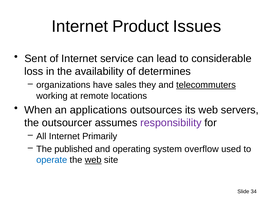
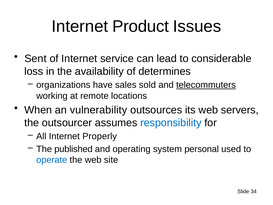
they: they -> sold (147, 85)
applications: applications -> vulnerability (98, 110)
responsibility colour: purple -> blue (171, 123)
Primarily: Primarily -> Properly (100, 136)
overflow: overflow -> personal (202, 149)
web underline: present -> none (93, 160)
